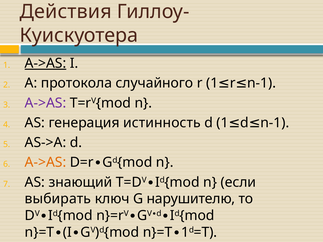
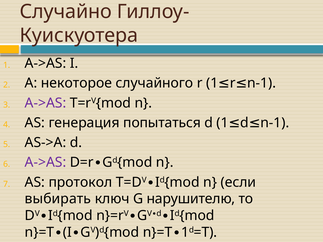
Действия: Действия -> Случайно (66, 12)
A->AS underline: present -> none (45, 63)
протокола: протокола -> некоторое (76, 83)
истинность: истинность -> попытаться (162, 123)
A->AS colour: orange -> purple (45, 163)
знающий: знающий -> протокол (80, 182)
